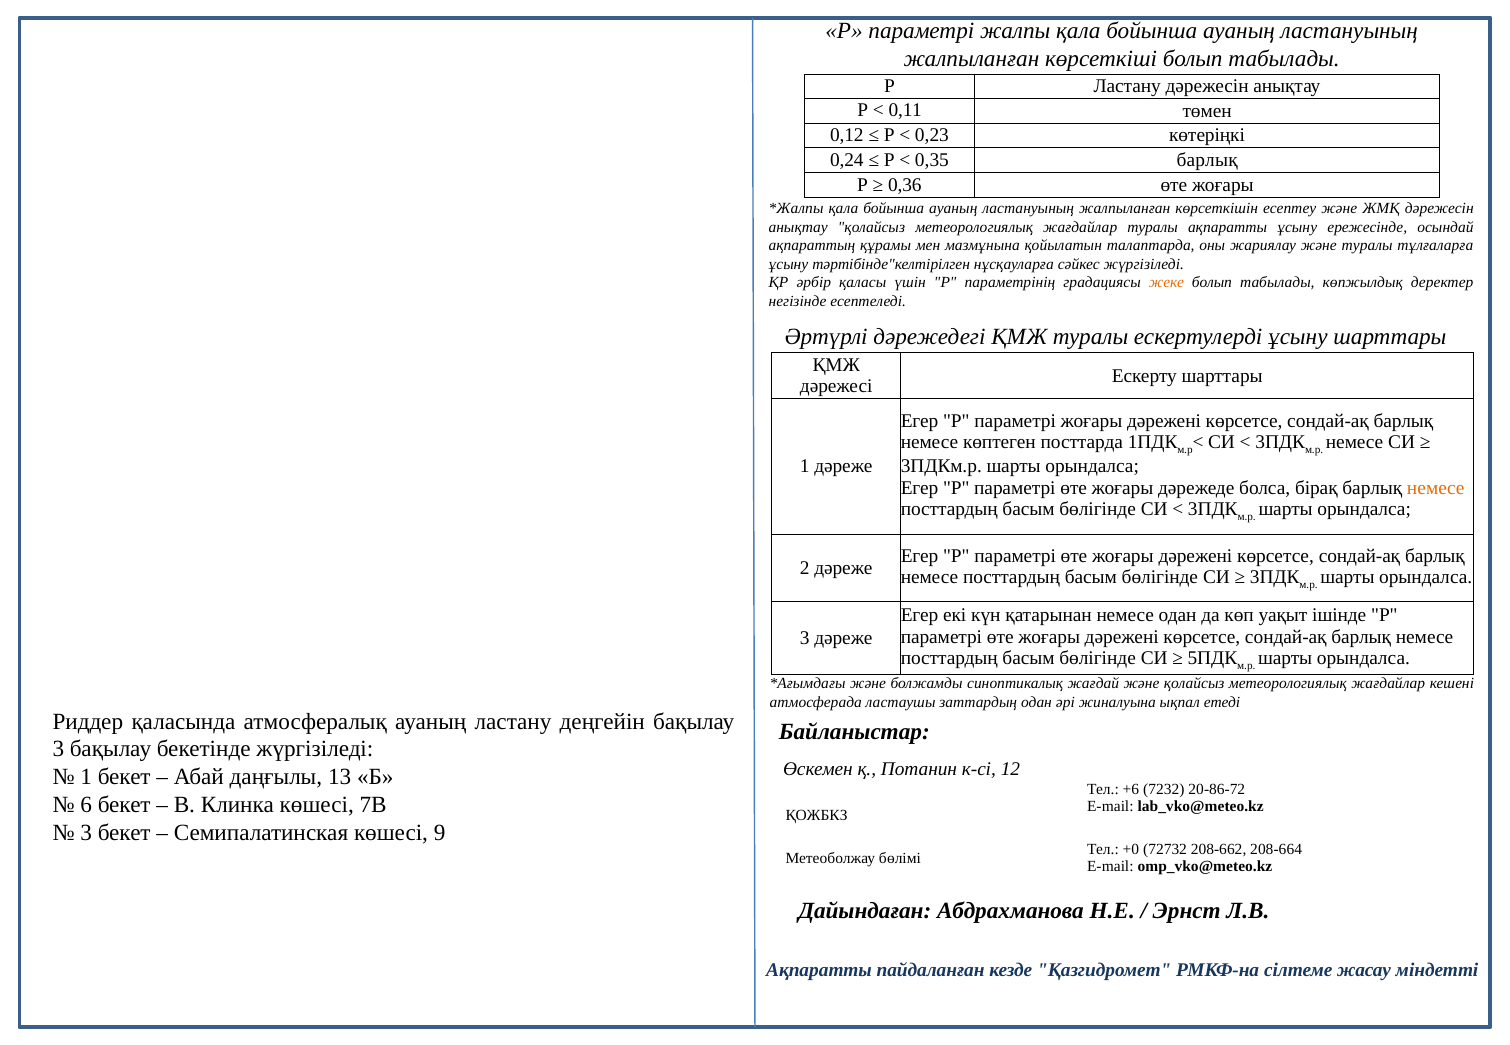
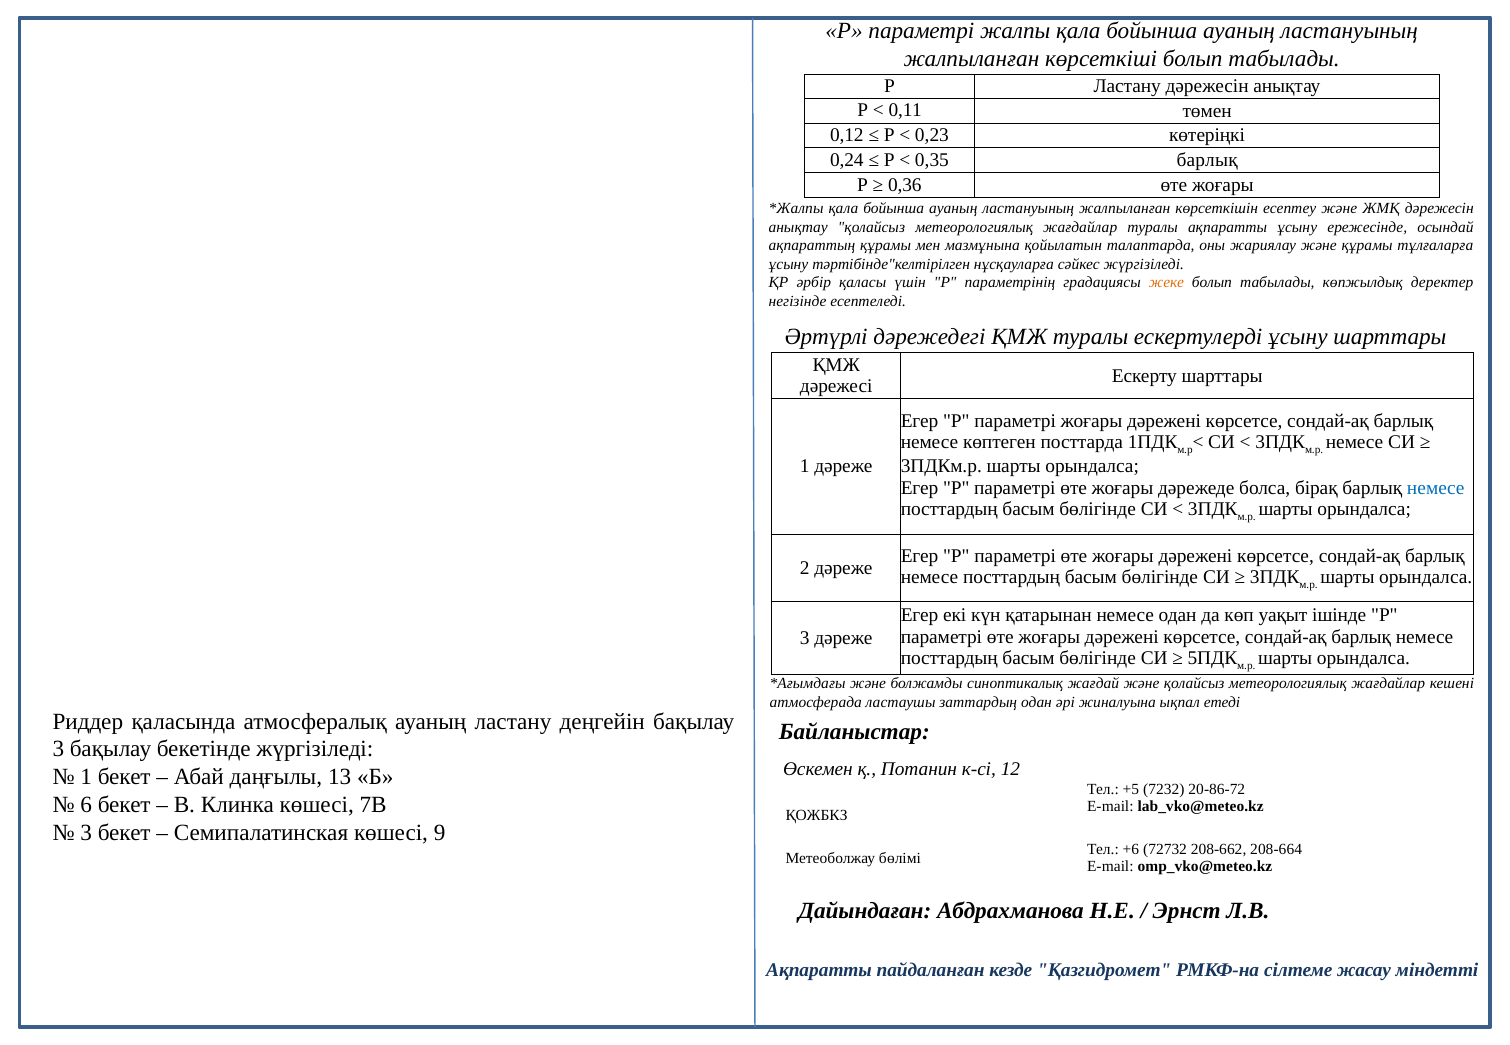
және туралы: туралы -> құрамы (1367, 246)
немесе colour: orange -> blue (1436, 488)
+6: +6 -> +5 (1131, 790)
+0: +0 -> +6 (1131, 850)
